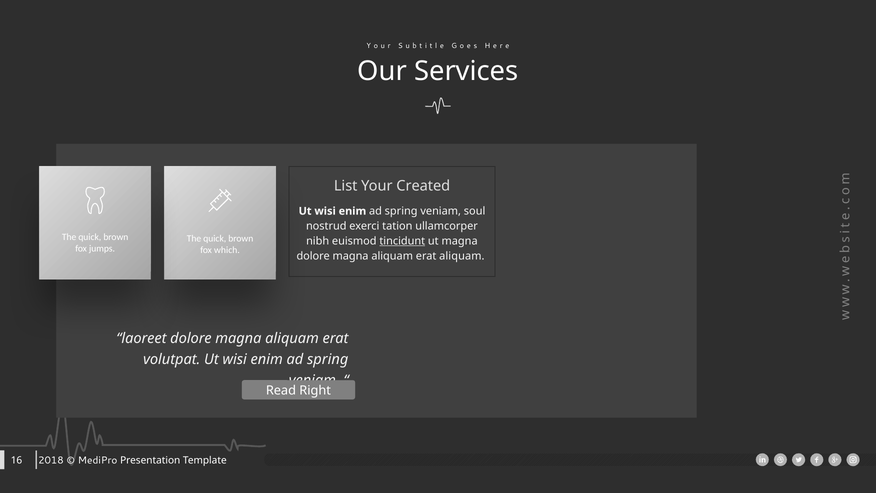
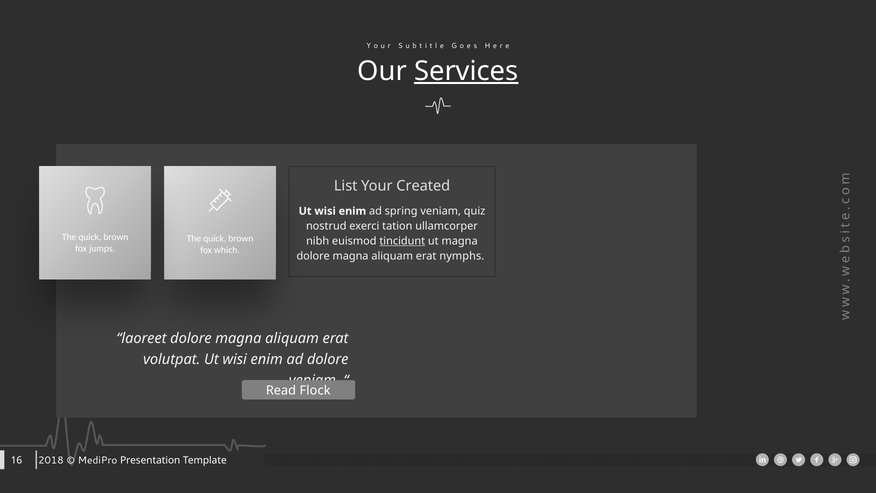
Services underline: none -> present (466, 71)
soul: soul -> quiz (475, 211)
erat aliquam: aliquam -> nymphs (462, 256)
spring: spring -> dolore (328, 359)
Right: Right -> Flock (315, 390)
